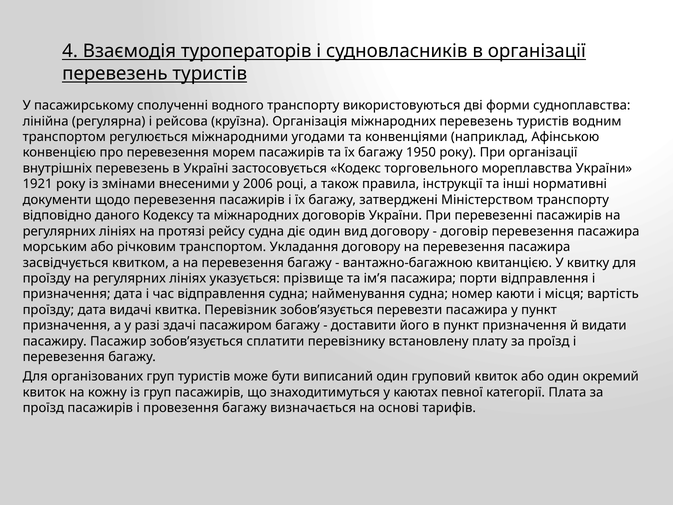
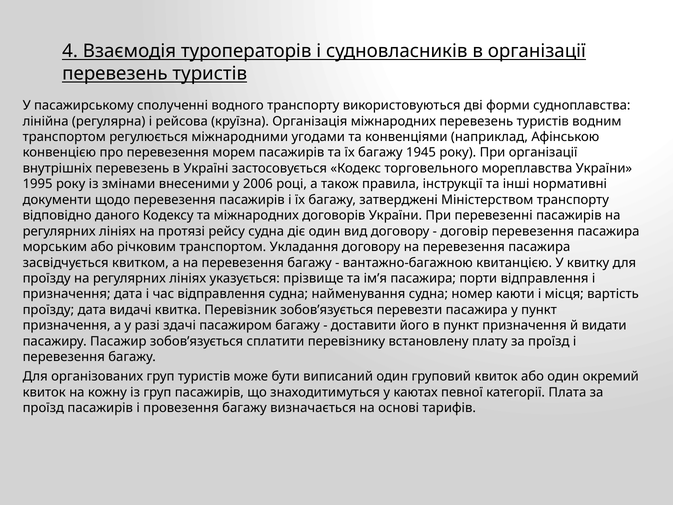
1950: 1950 -> 1945 (421, 153)
1921: 1921 -> 1995 (38, 184)
